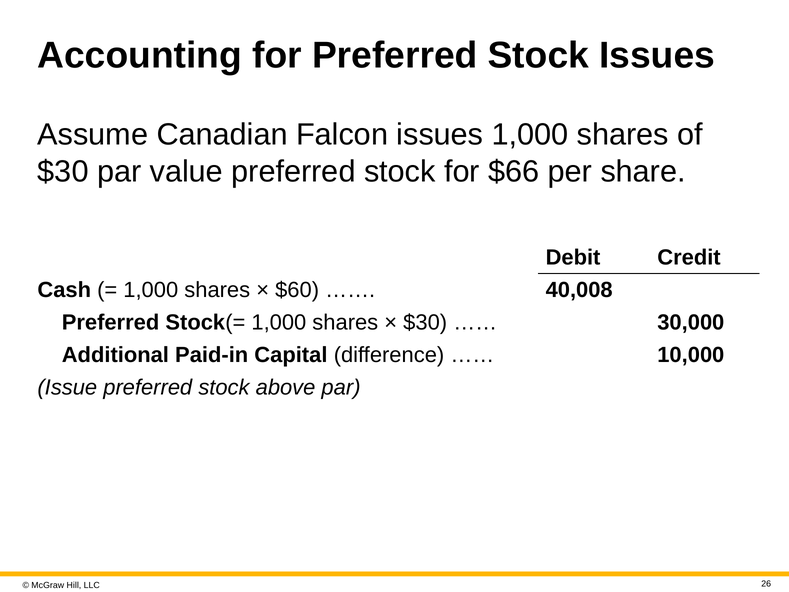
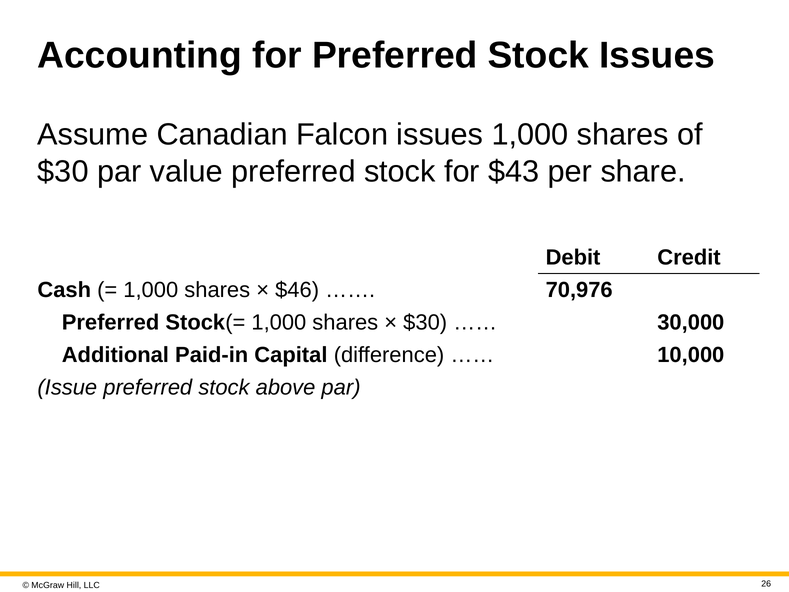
$66: $66 -> $43 (514, 171)
$60: $60 -> $46 (297, 290)
40,008: 40,008 -> 70,976 (579, 290)
